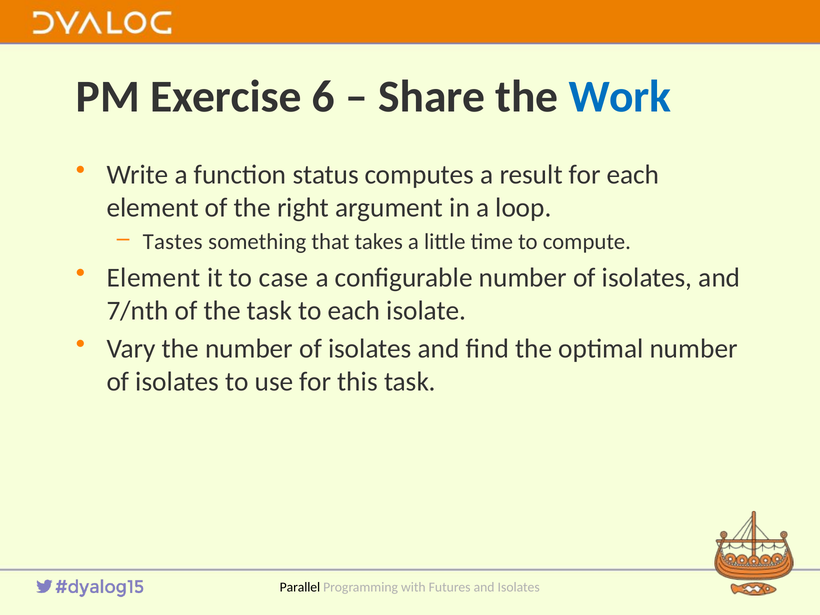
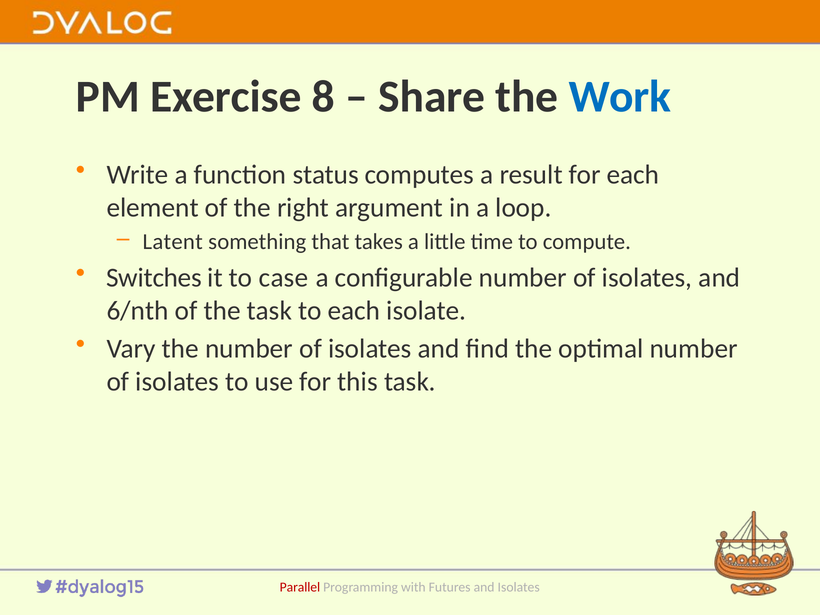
6: 6 -> 8 (323, 97)
Tastes: Tastes -> Latent (173, 242)
Element: Element -> Switches (154, 278)
7/nth: 7/nth -> 6/nth (138, 311)
Parallel colour: black -> red (300, 587)
